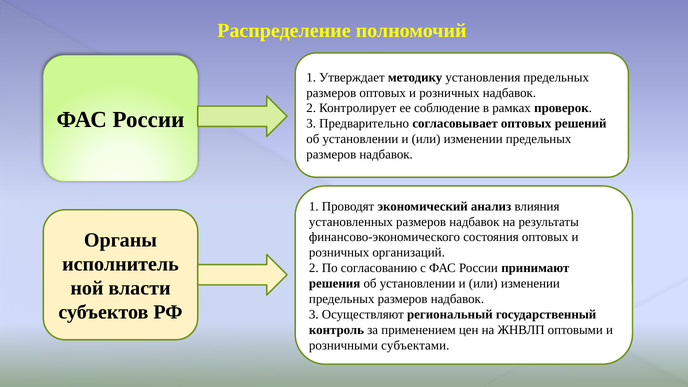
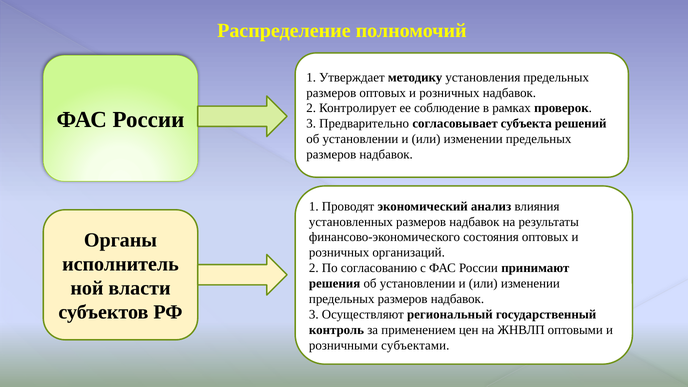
согласовывает оптовых: оптовых -> субъекта (526, 124)
